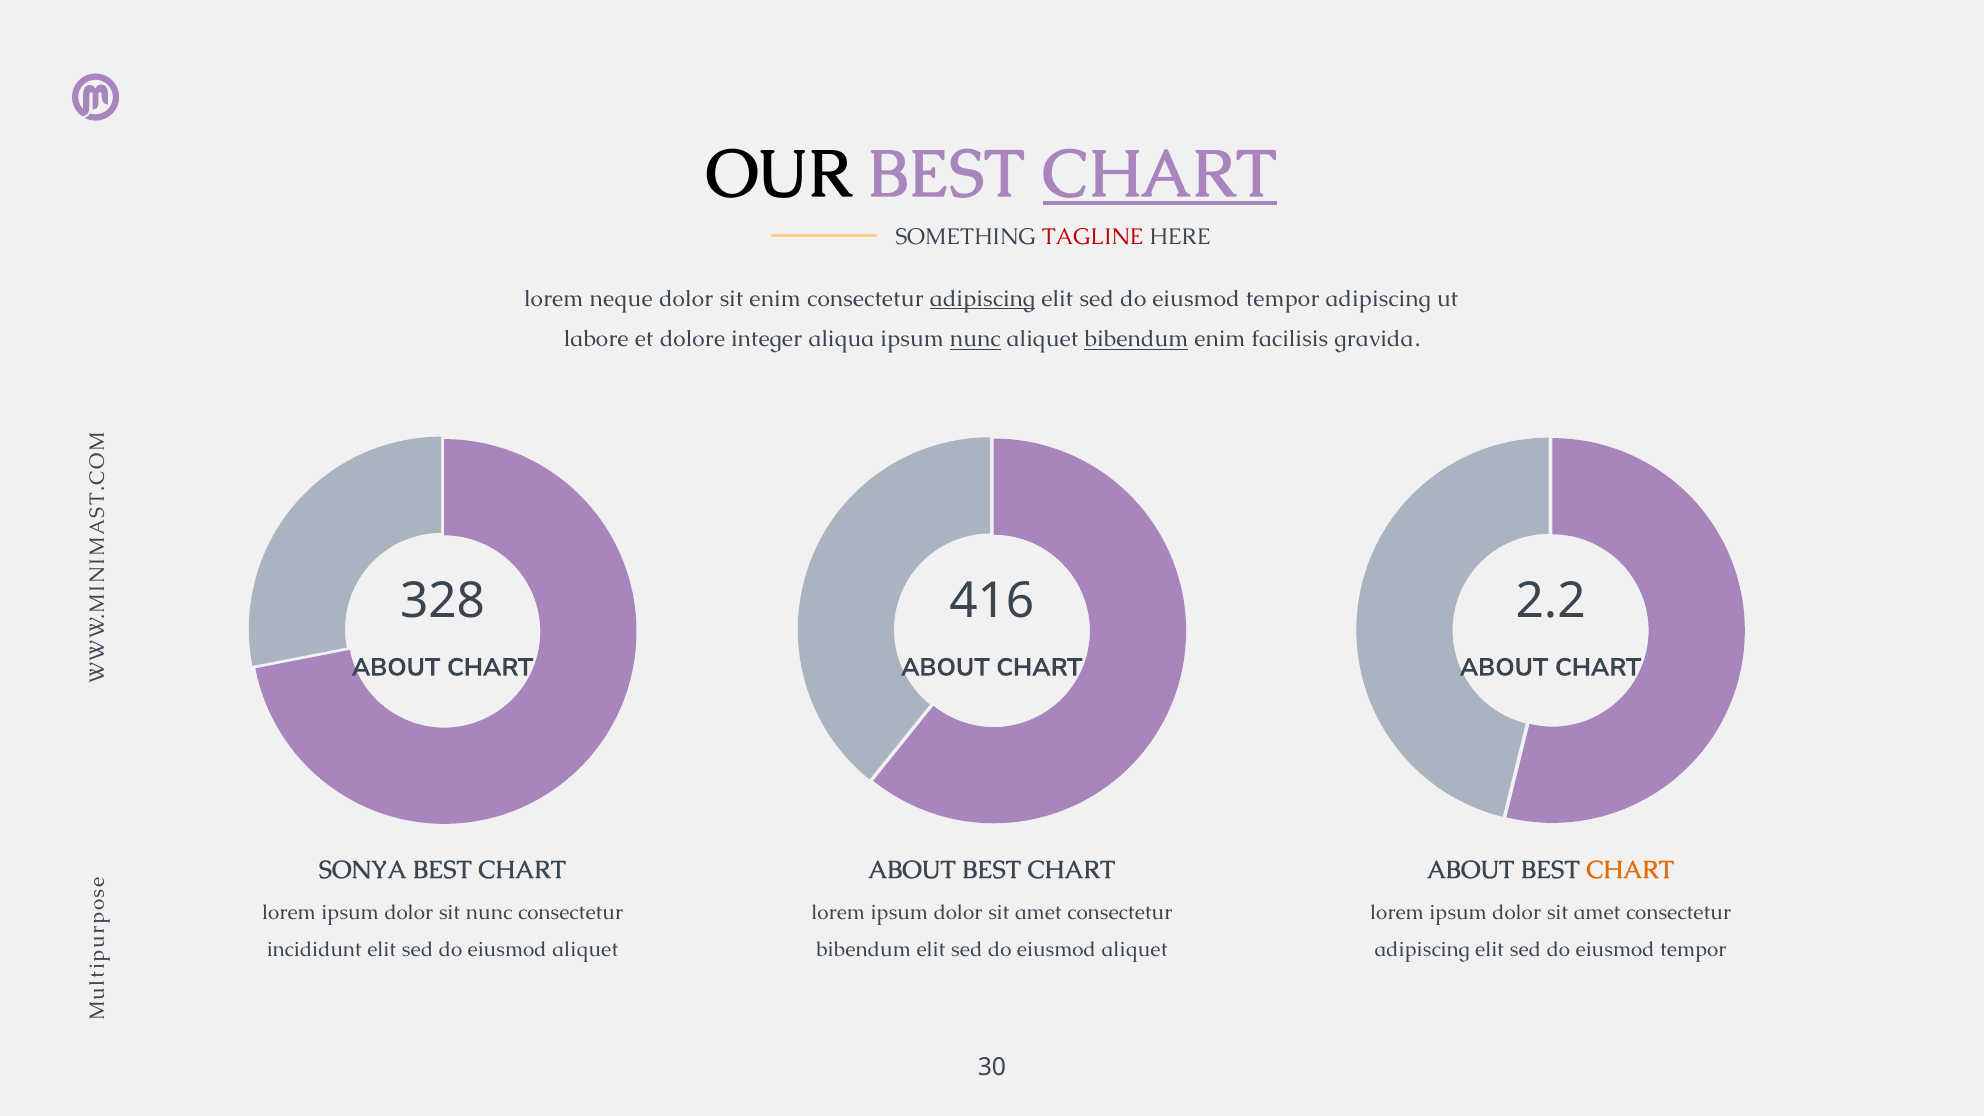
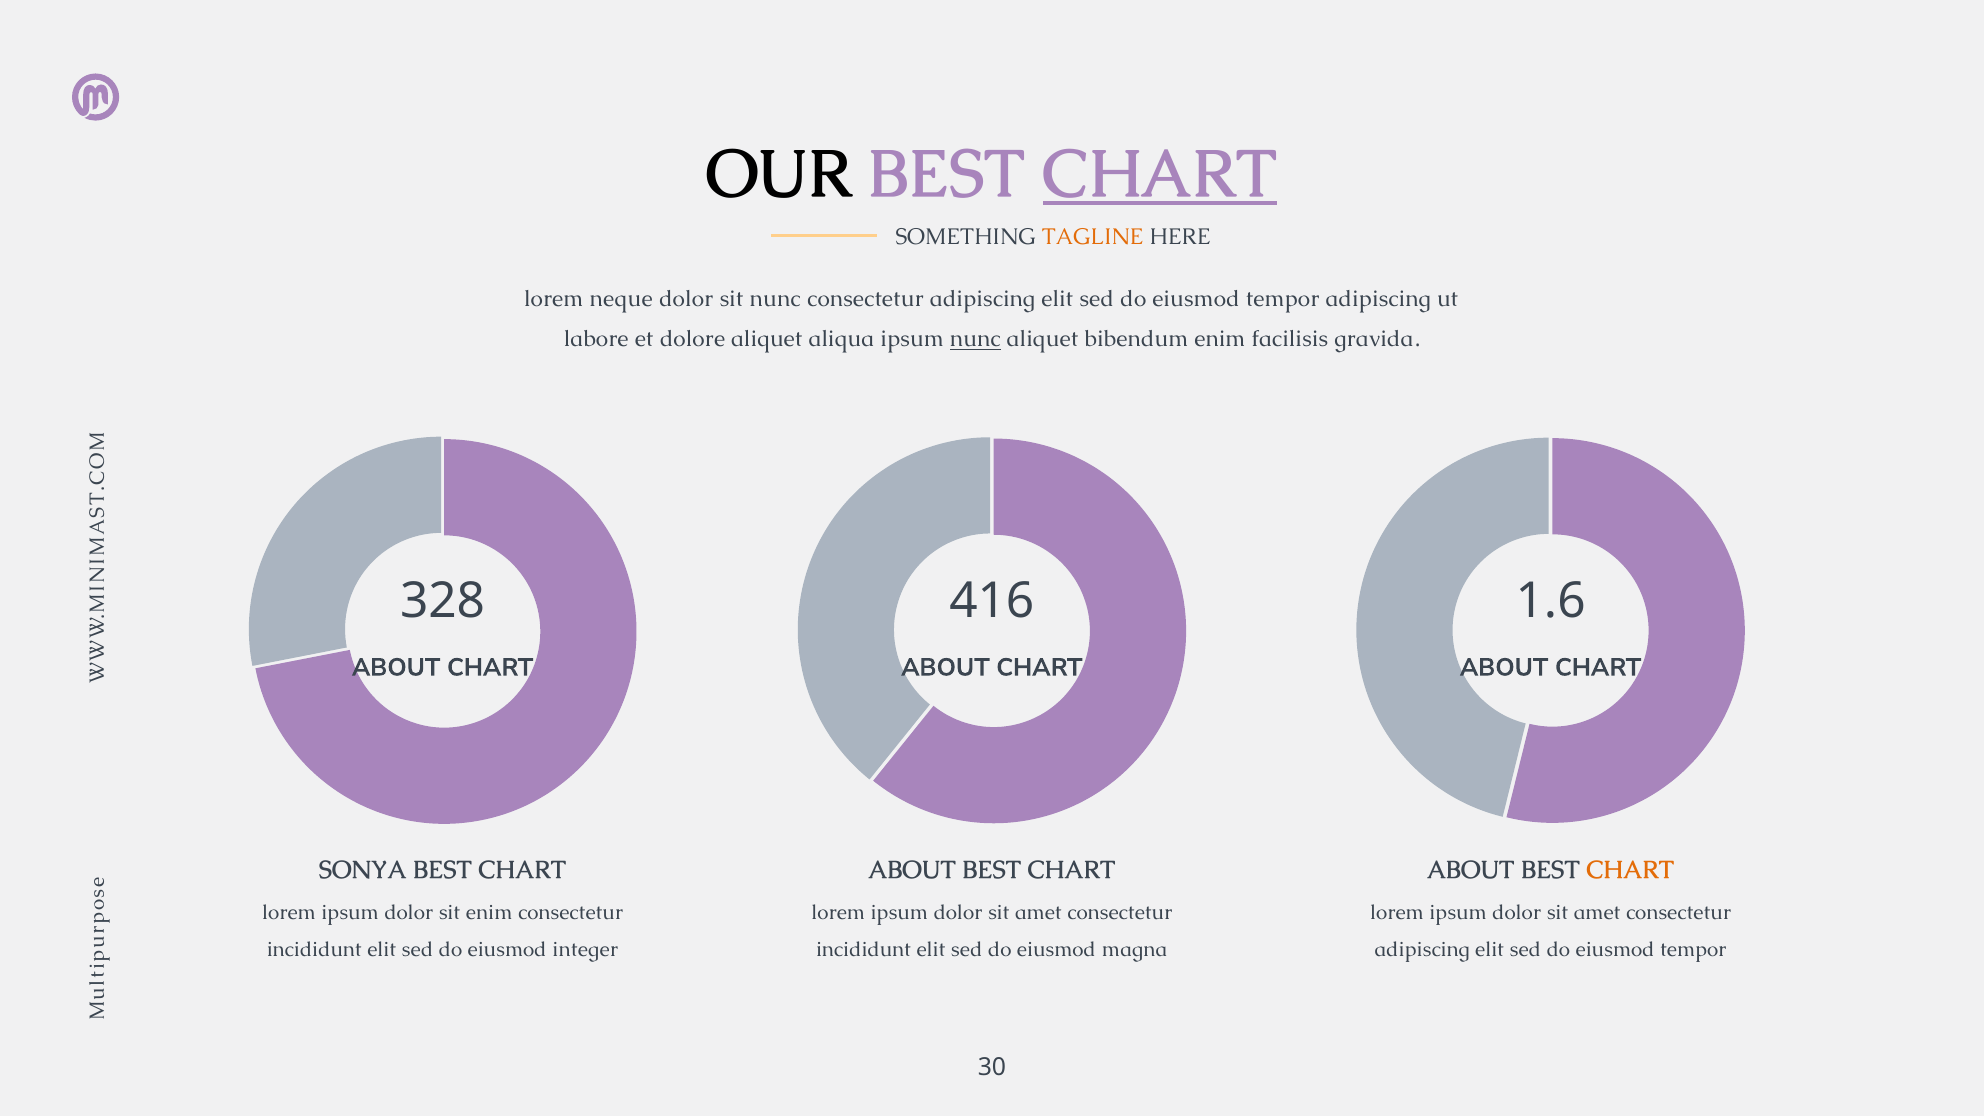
TAGLINE colour: red -> orange (1093, 237)
sit enim: enim -> nunc (775, 299)
adipiscing underline: present -> none (983, 299)
dolore integer: integer -> aliquet (767, 339)
bibendum underline: present -> none (1136, 339)
2.2: 2.2 -> 1.6 (1551, 601)
sit nunc: nunc -> enim (489, 913)
aliquet: aliquet -> integer (585, 950)
bibendum: bibendum -> incididunt (864, 950)
aliquet: aliquet -> magna (1135, 950)
